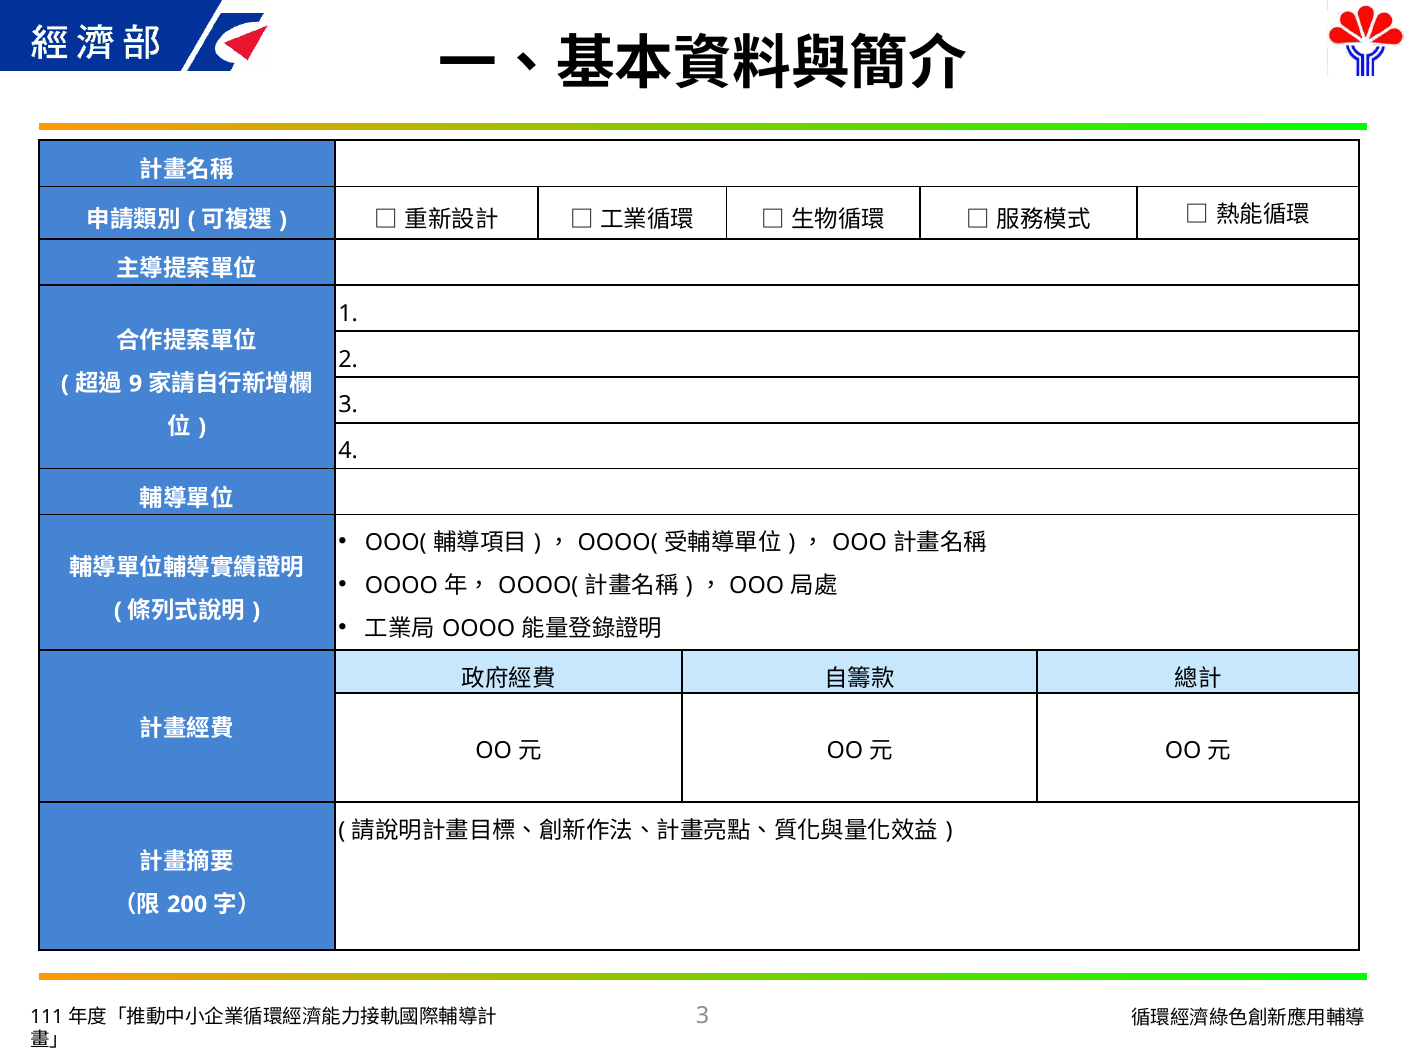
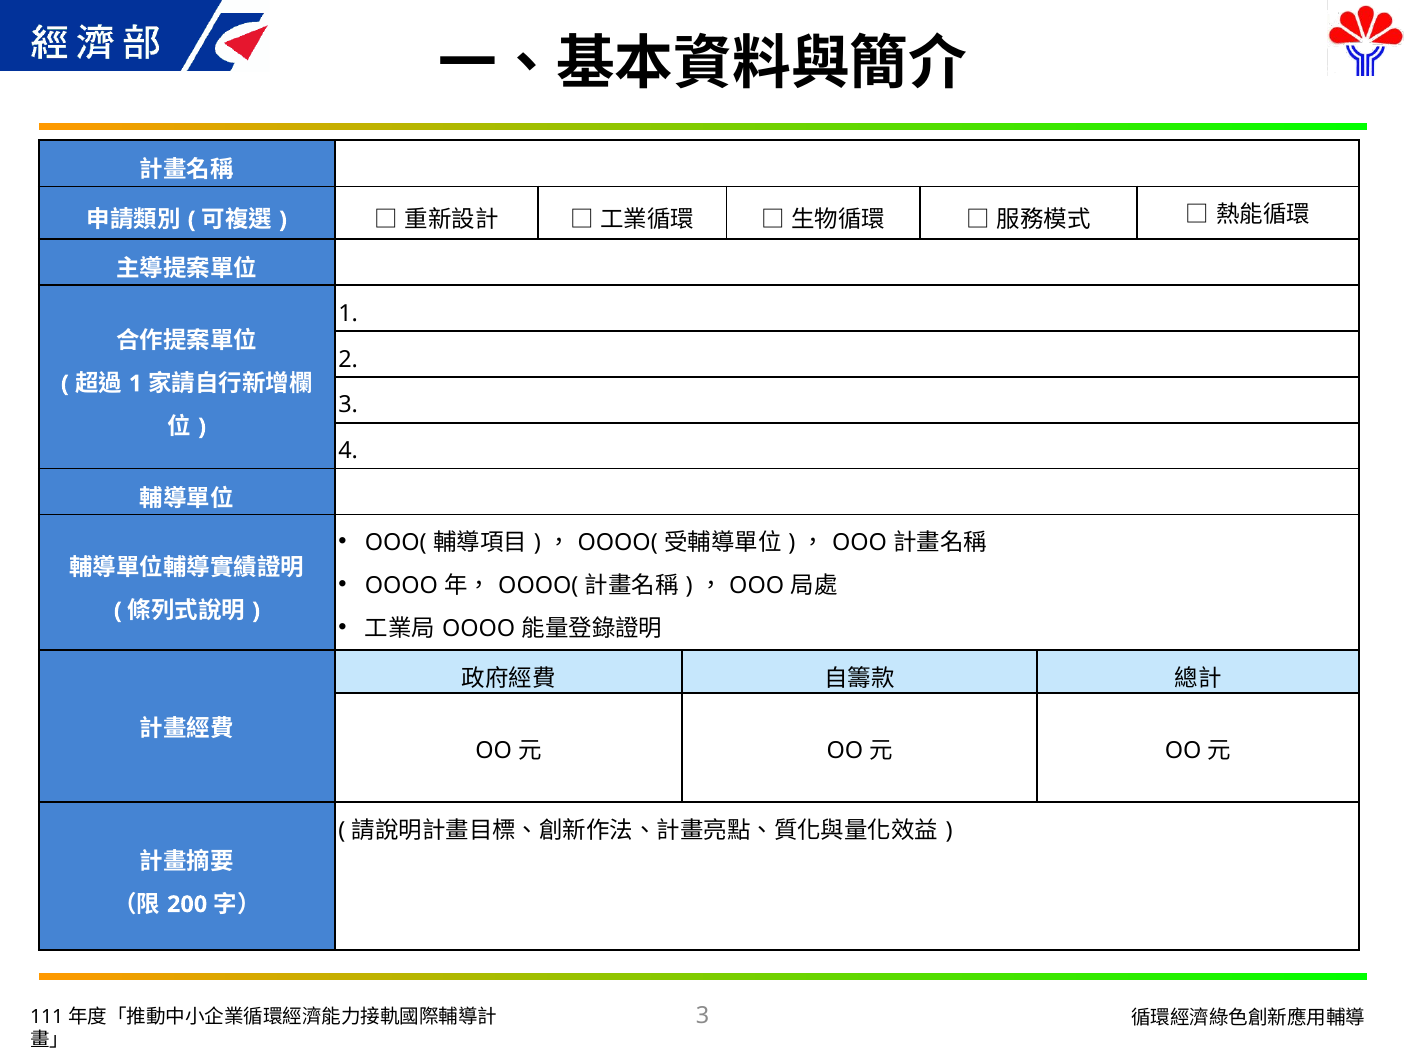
9: 9 -> 1 (136, 384)
